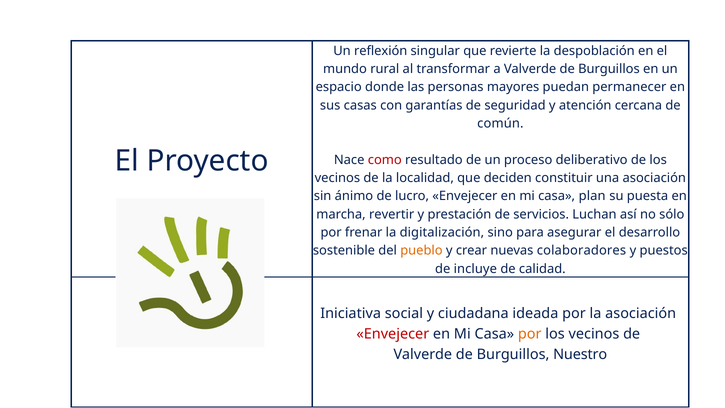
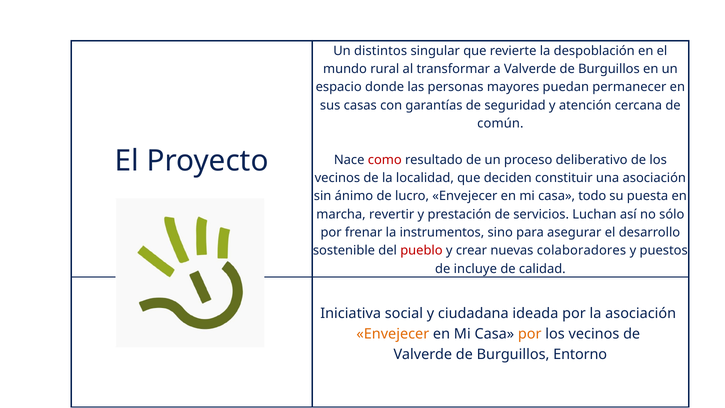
reflexión: reflexión -> distintos (381, 51)
plan: plan -> todo (592, 196)
digitalización: digitalización -> instrumentos (442, 232)
pueblo colour: orange -> red (421, 251)
Envejecer colour: red -> orange (393, 334)
Nuestro: Nuestro -> Entorno (580, 354)
